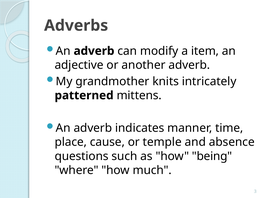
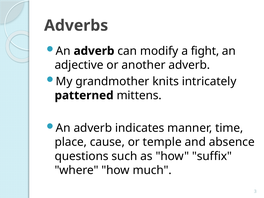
item: item -> fight (205, 51)
being: being -> suffix (212, 156)
